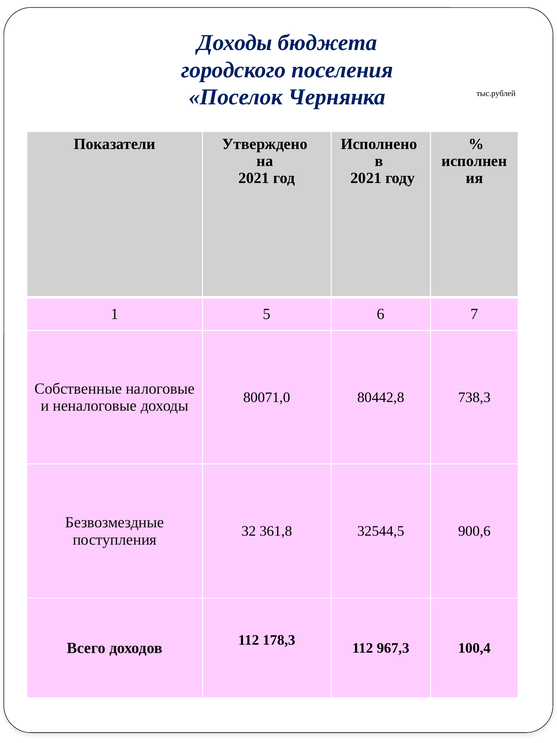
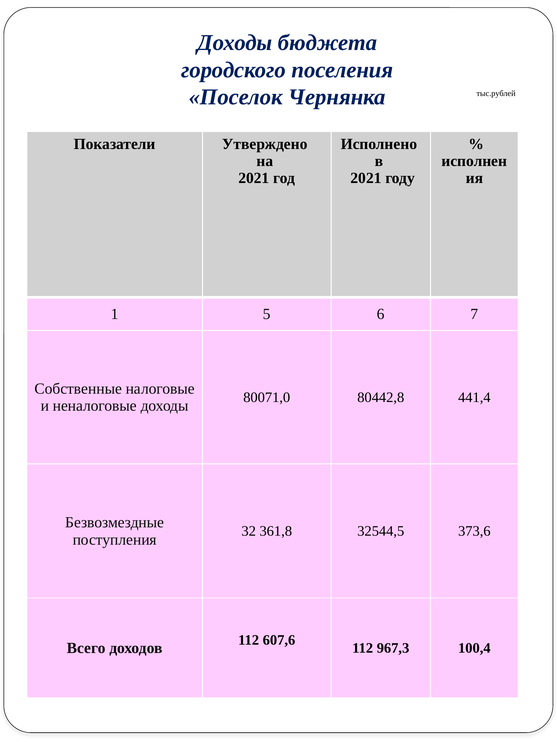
738,3: 738,3 -> 441,4 (474, 397)
900,6: 900,6 -> 373,6 (474, 531)
178,3: 178,3 -> 607,6 (279, 640)
